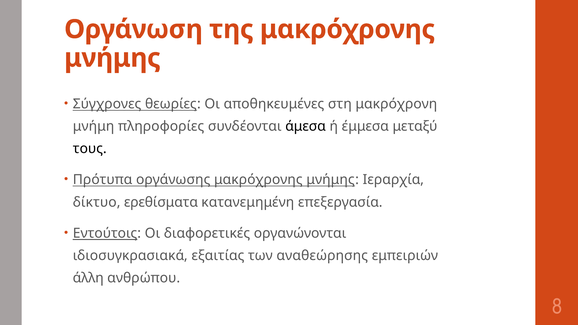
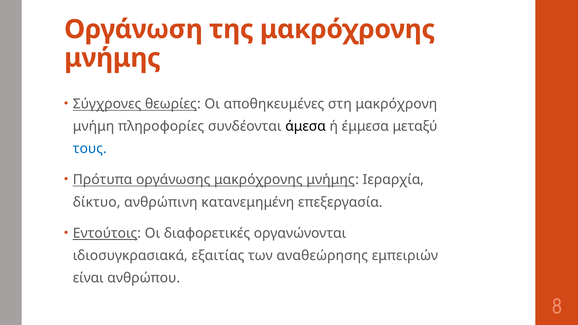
τους colour: black -> blue (90, 149)
ερεθίσματα: ερεθίσματα -> ανθρώπινη (161, 202)
άλλη: άλλη -> είναι (88, 278)
